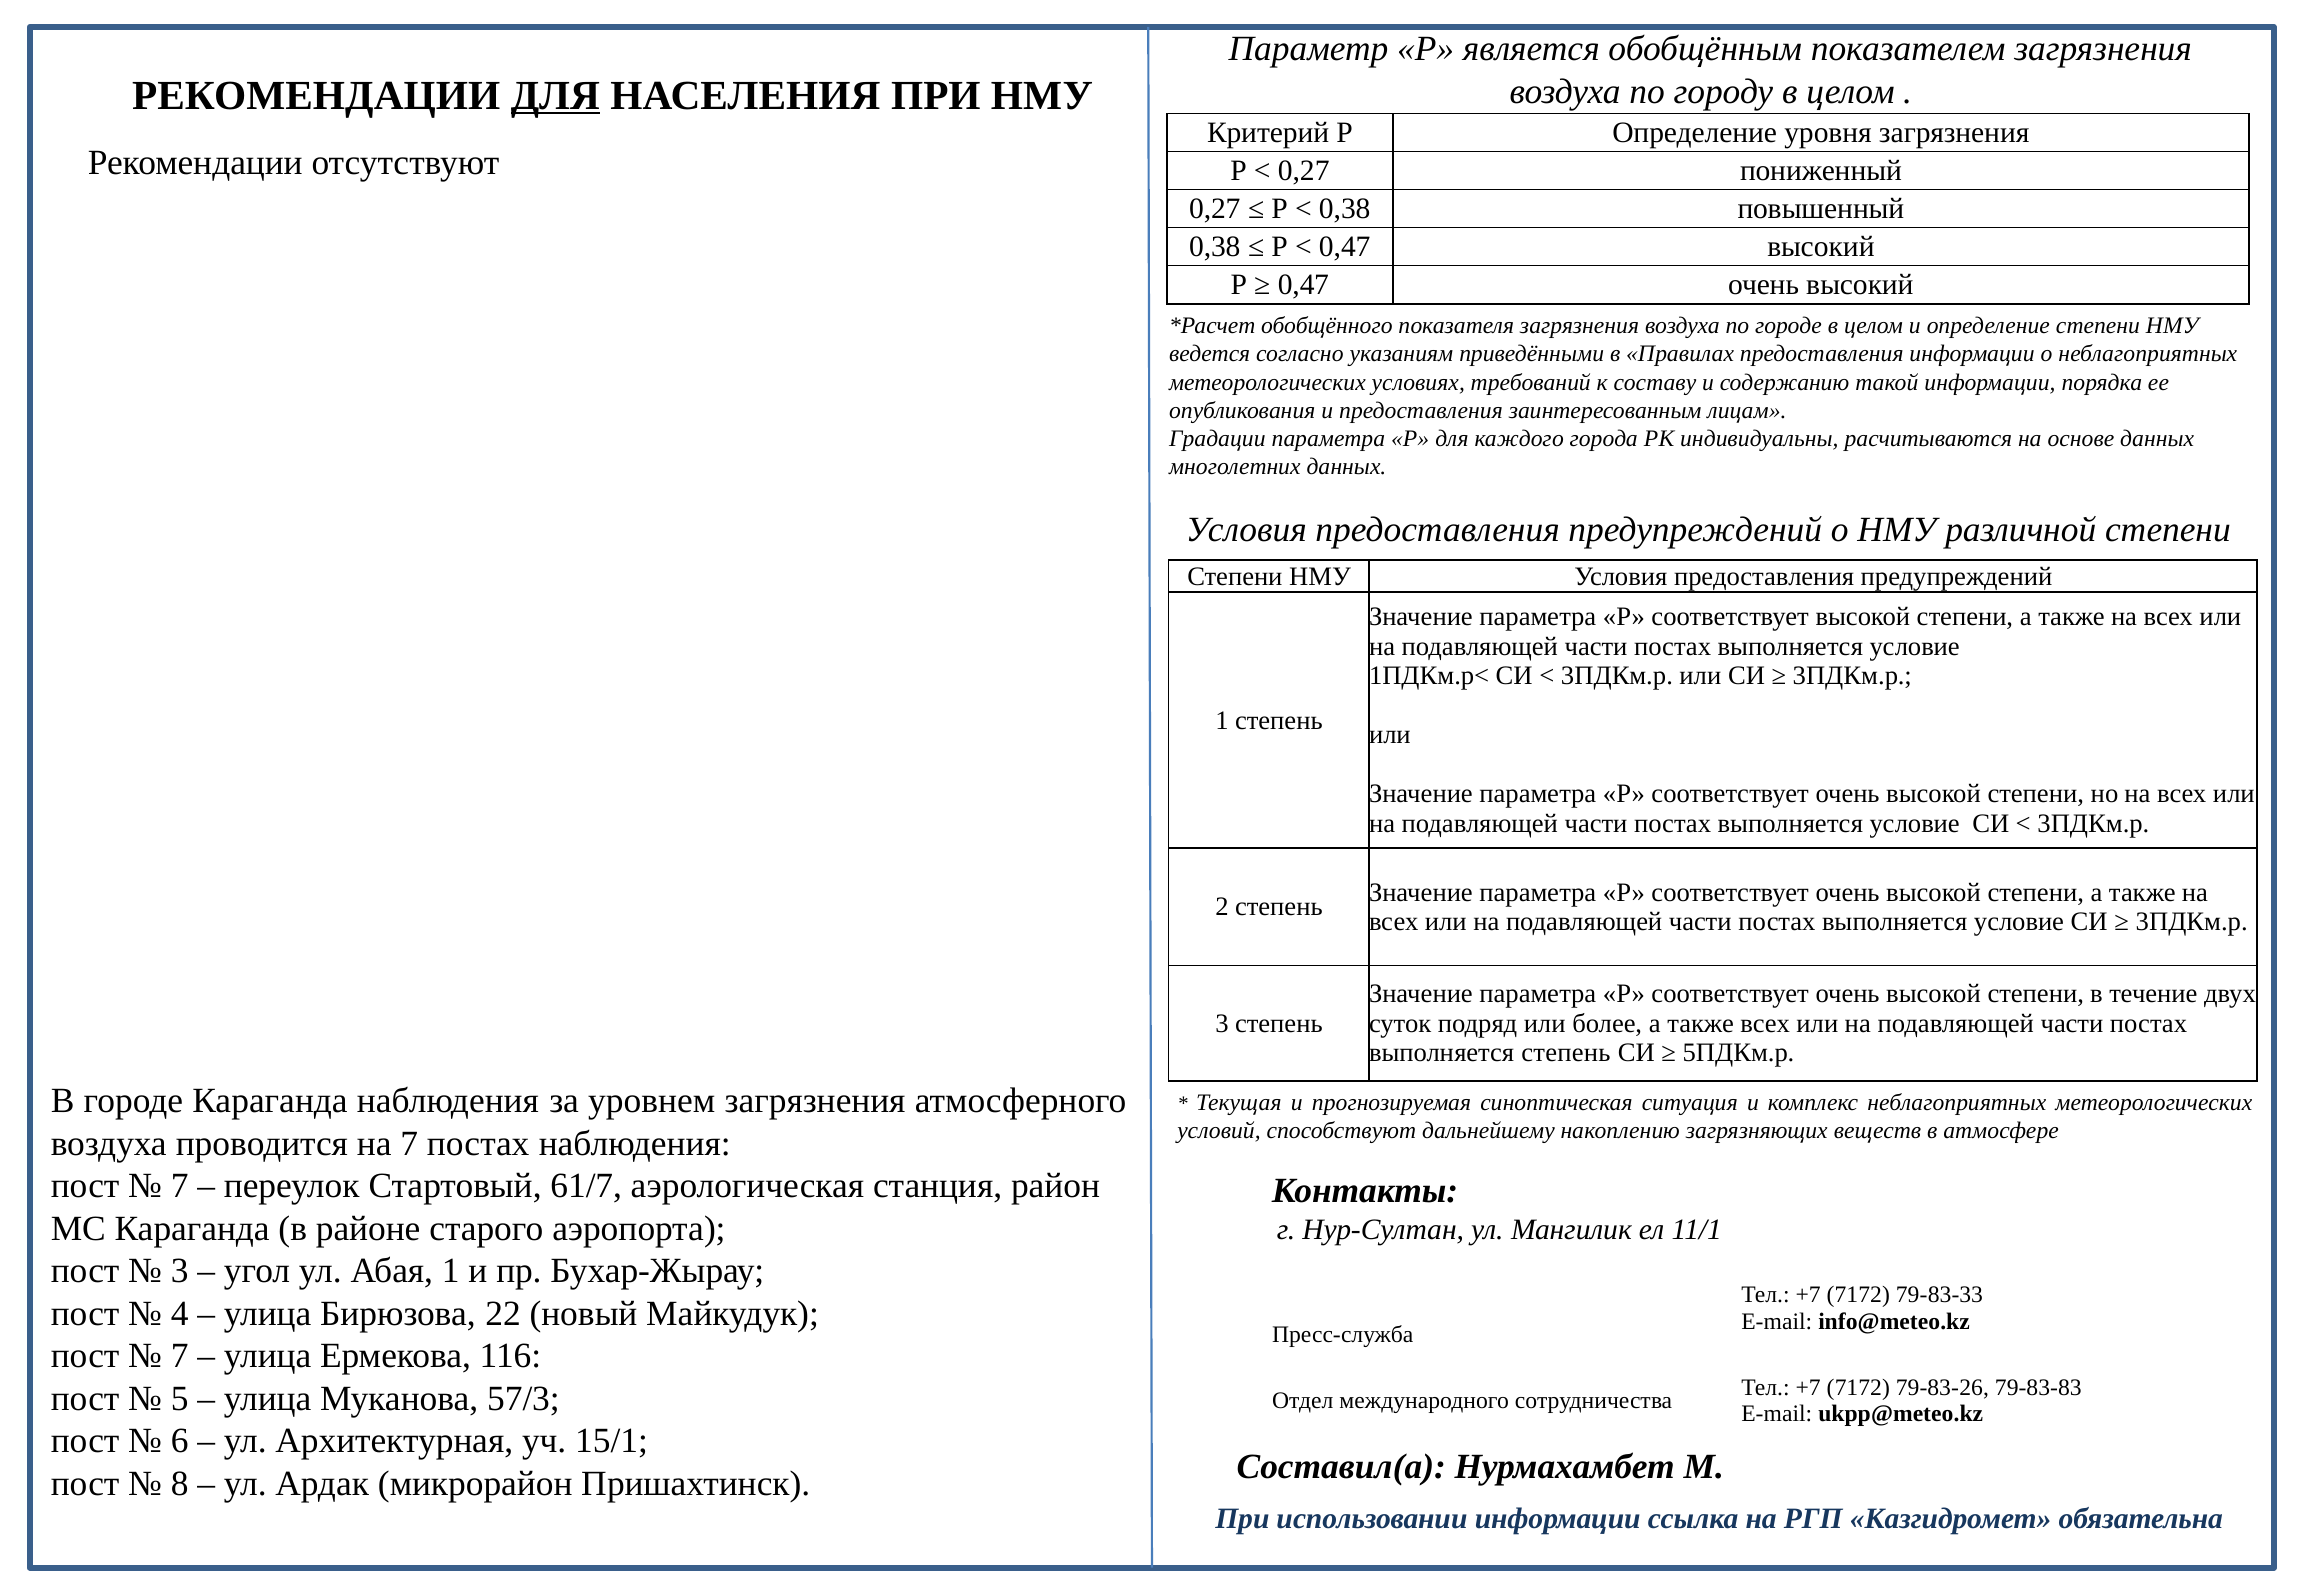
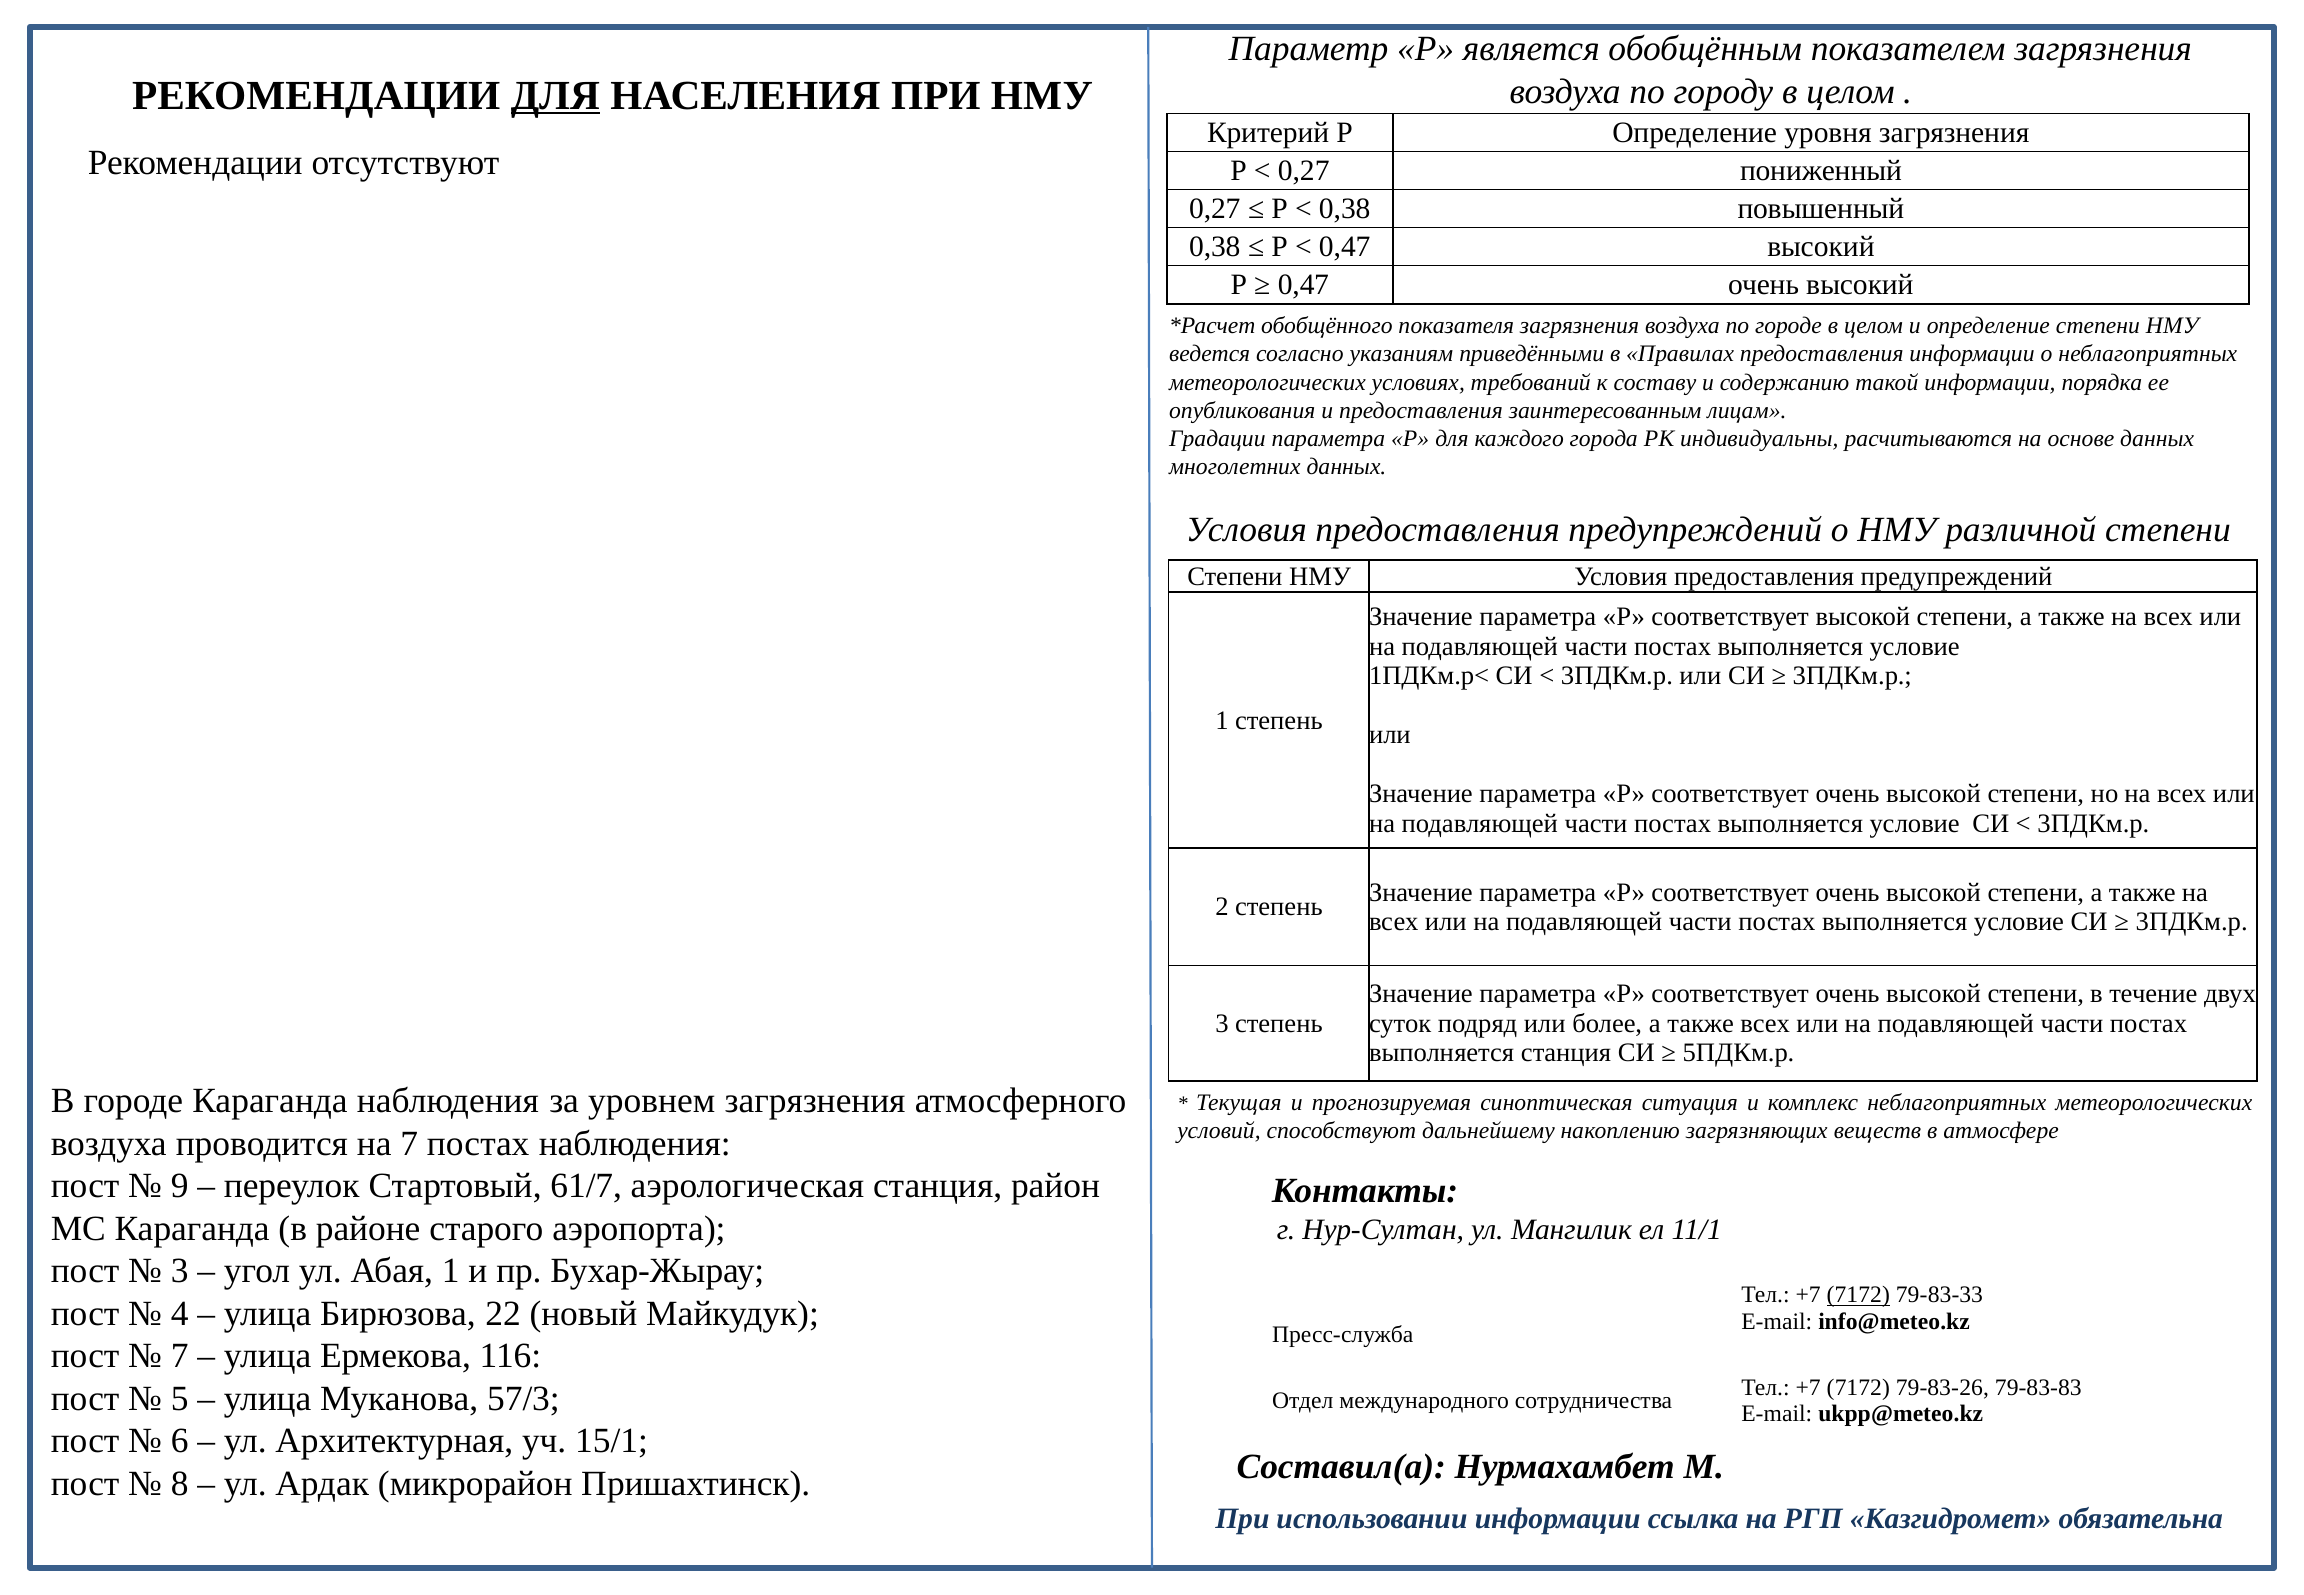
выполняется степень: степень -> станция (1566, 1053)
7: 7 -> 9 (180, 1186)
7172 underline: none -> present (1858, 1295)
